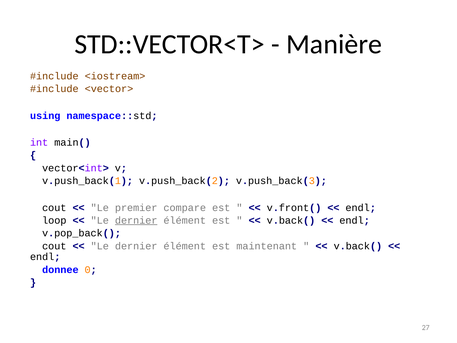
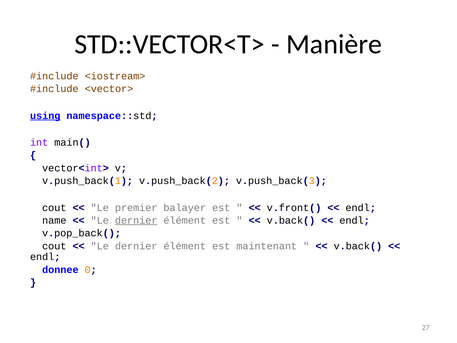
using underline: none -> present (45, 116)
compare: compare -> balayer (185, 208)
loop: loop -> name (54, 220)
